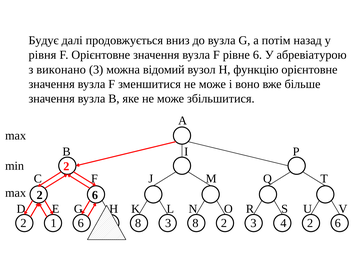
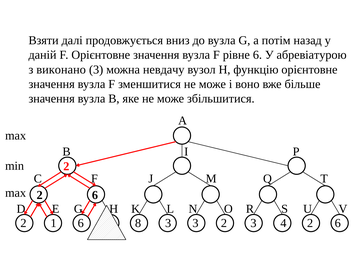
Будує: Будує -> Взяти (44, 40)
рівня: рівня -> даній (42, 55)
відомий: відомий -> невдачу (164, 70)
3 8: 8 -> 3 (195, 223)
